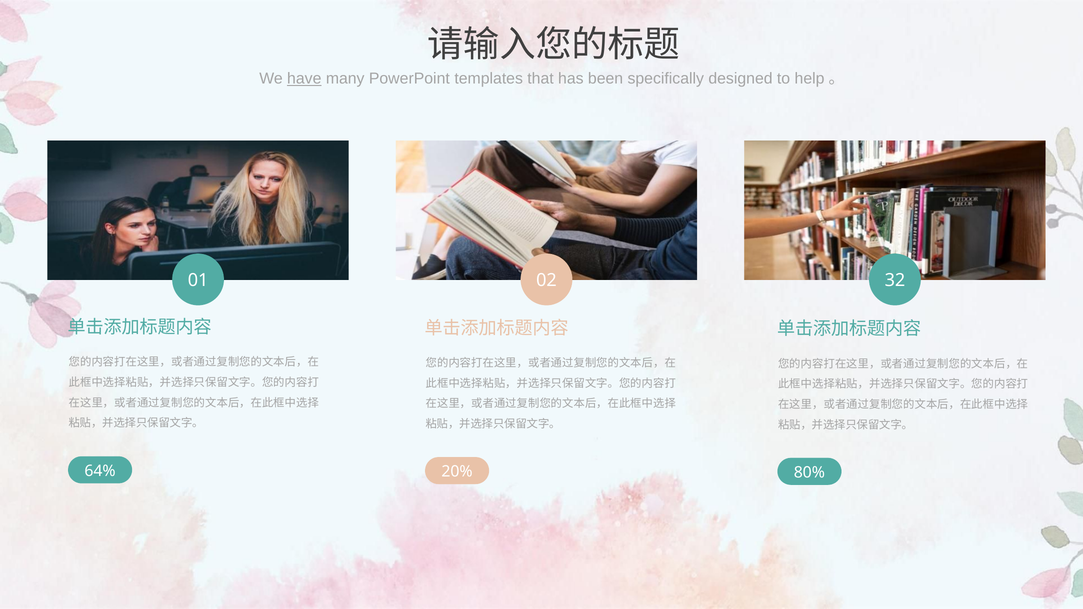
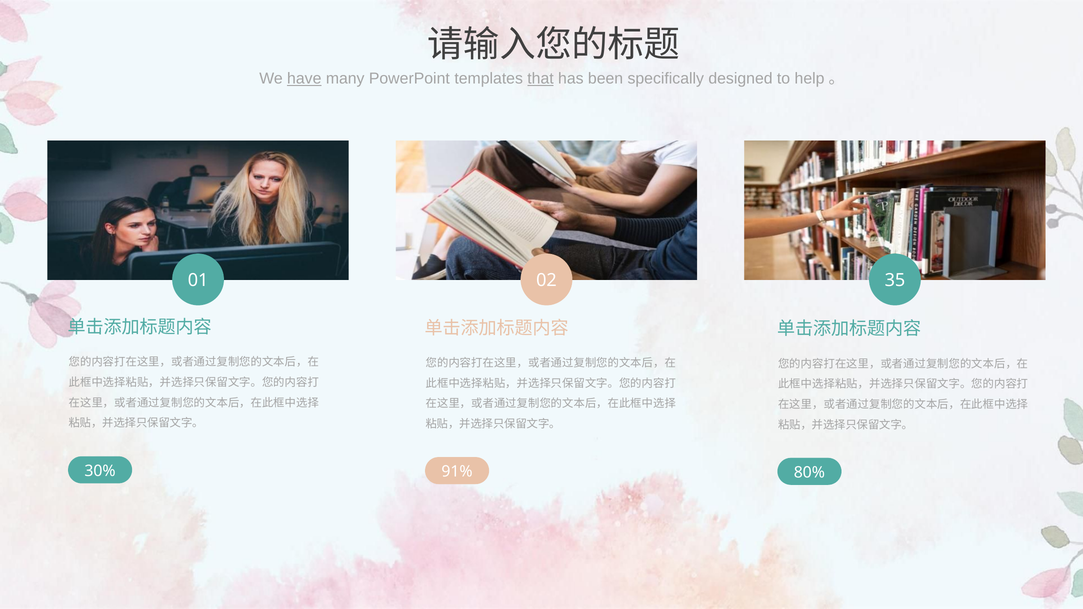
that underline: none -> present (540, 79)
32: 32 -> 35 (895, 281)
64%: 64% -> 30% (100, 471)
20%: 20% -> 91% (457, 472)
